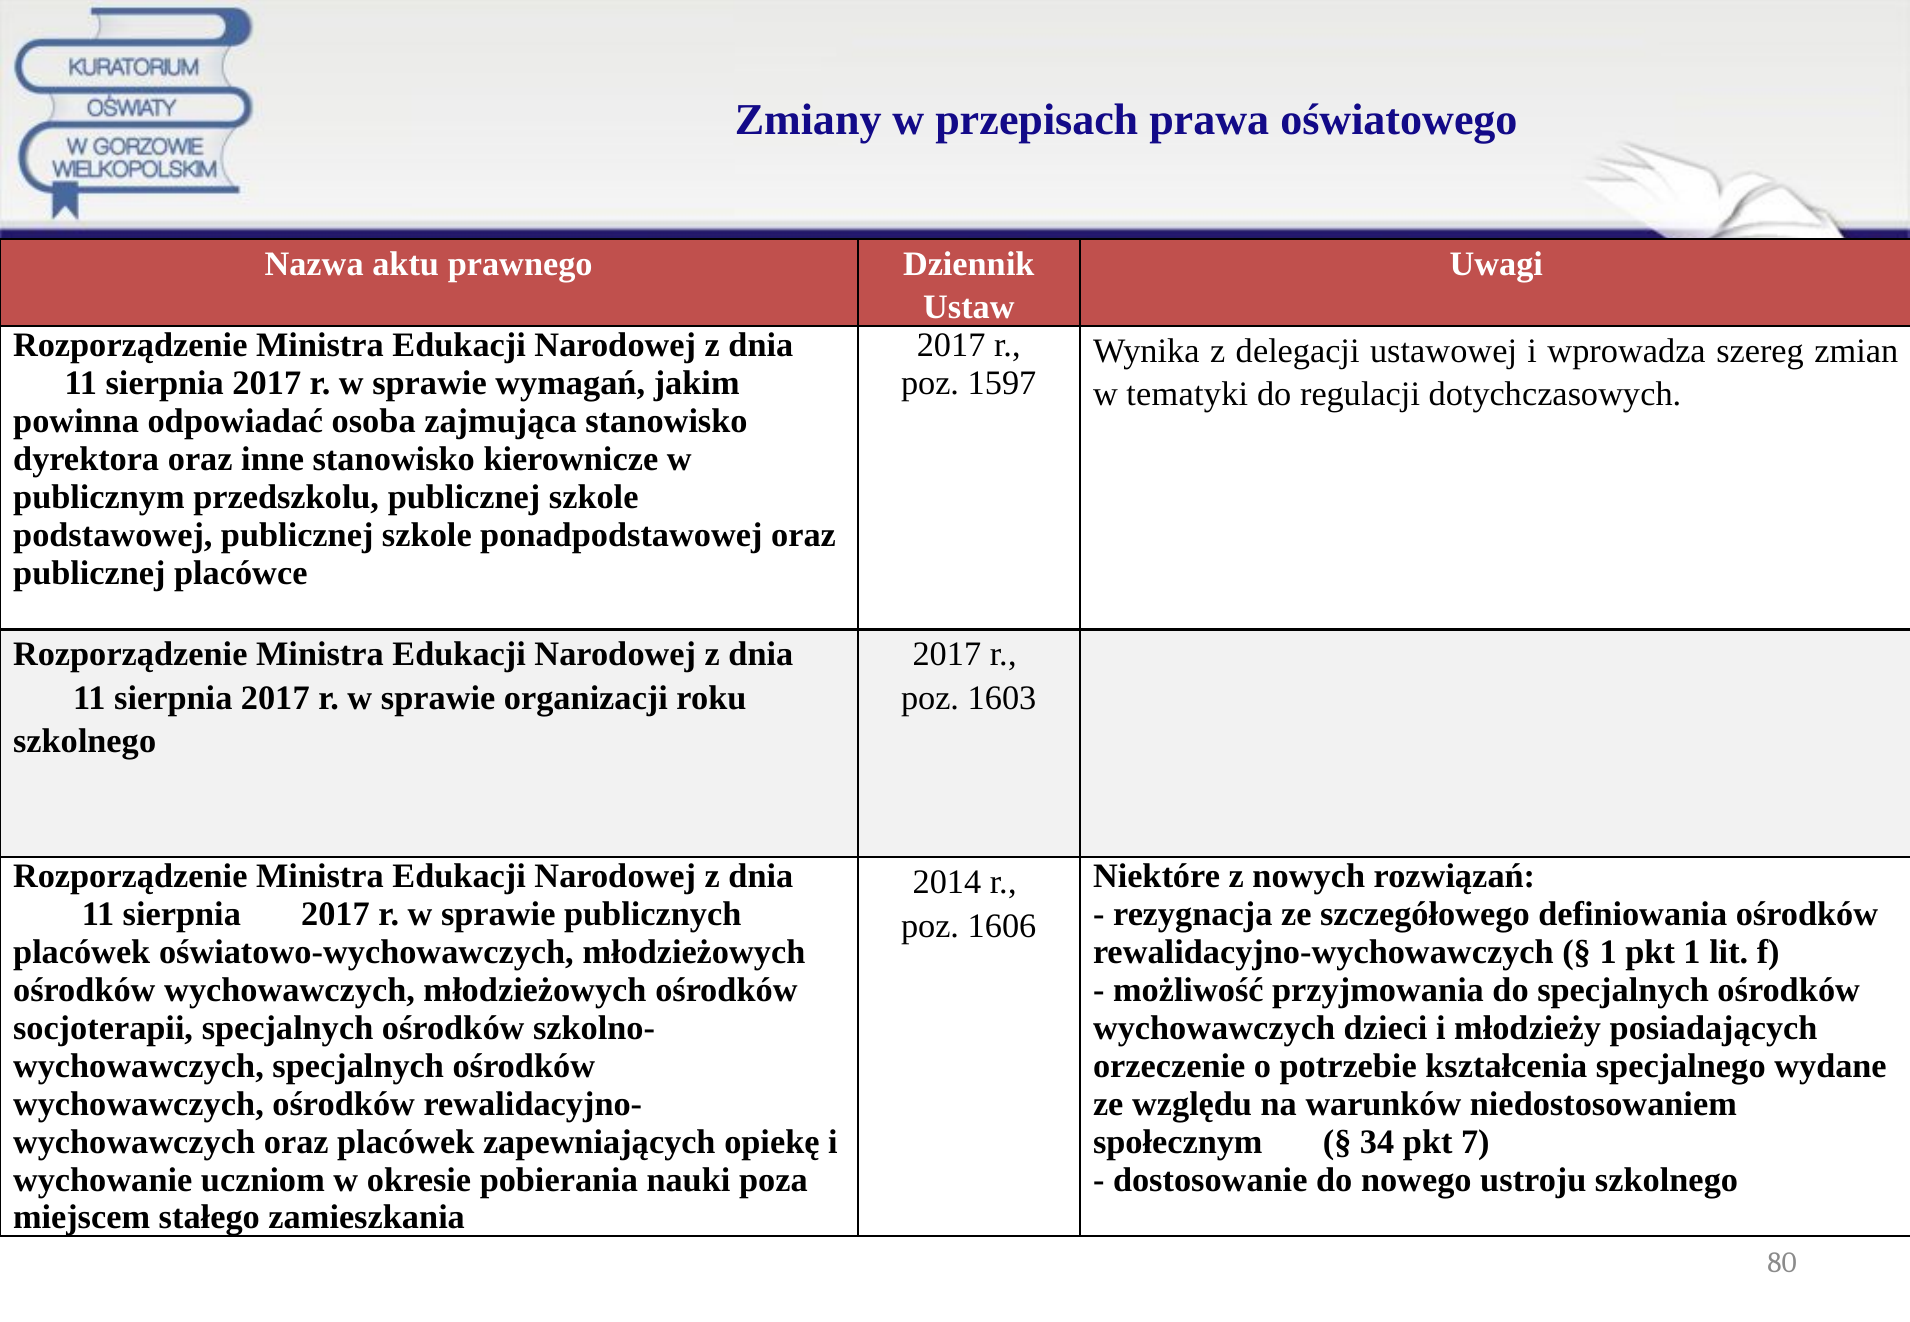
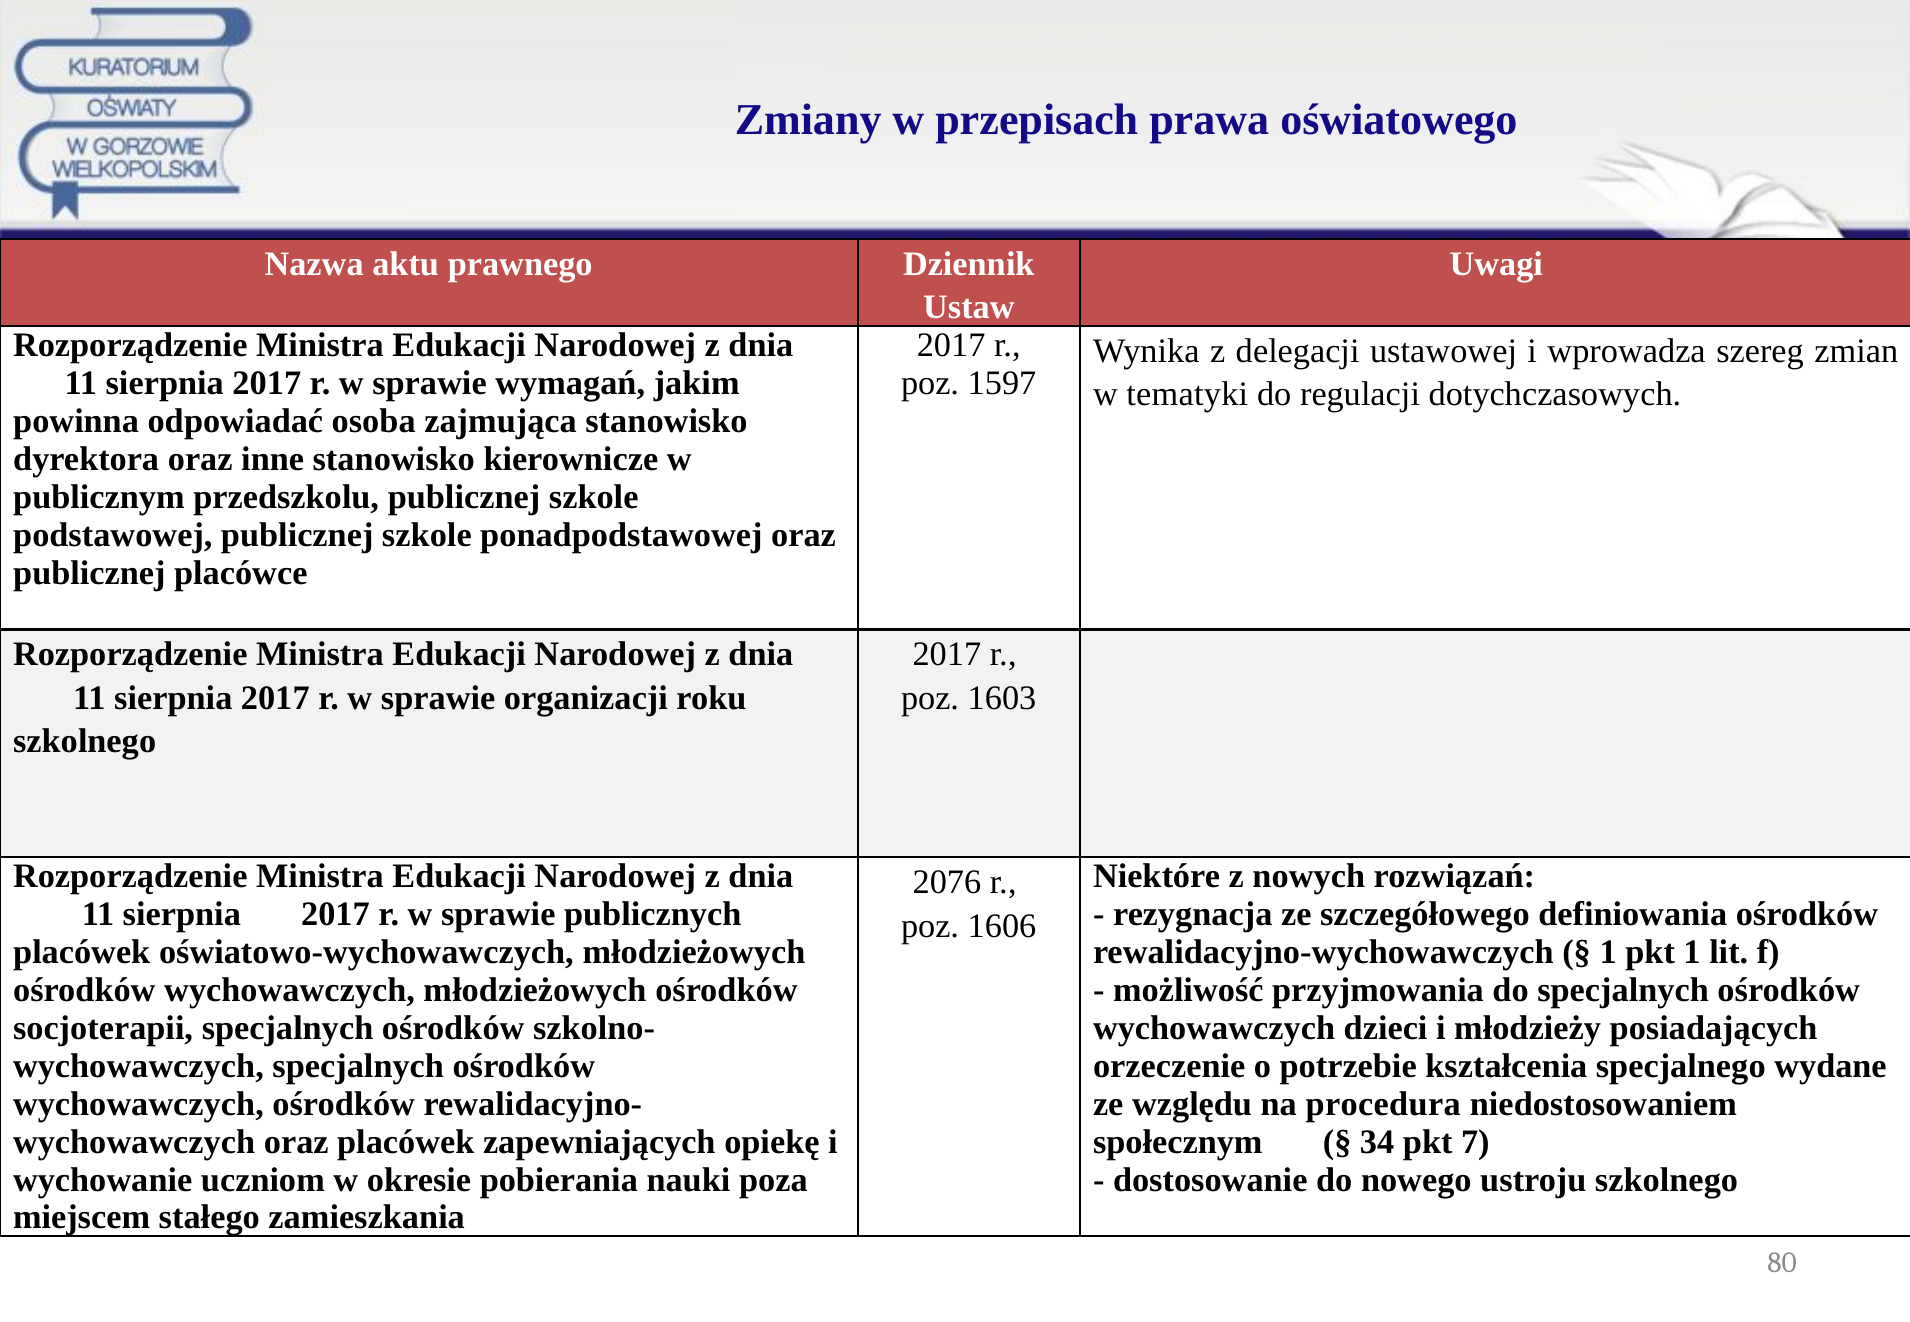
2014: 2014 -> 2076 (947, 882)
warunków: warunków -> procedura (1383, 1104)
